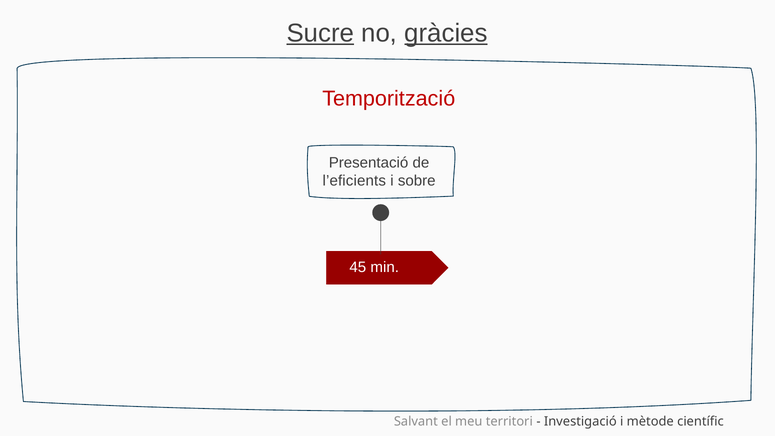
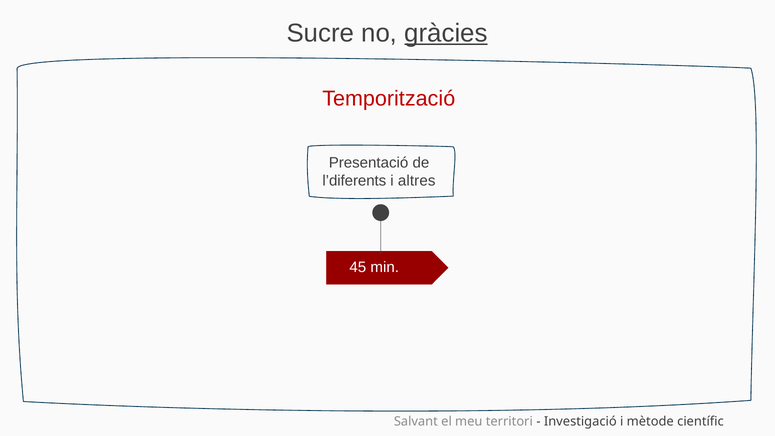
Sucre underline: present -> none (320, 33)
l’eficients: l’eficients -> l’diferents (354, 181)
sobre: sobre -> altres (417, 181)
